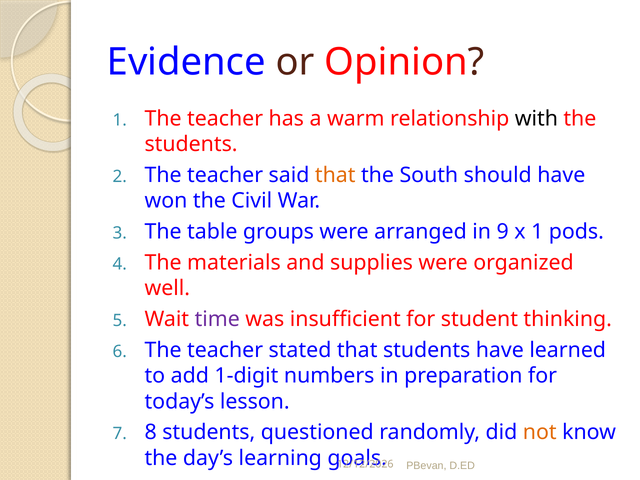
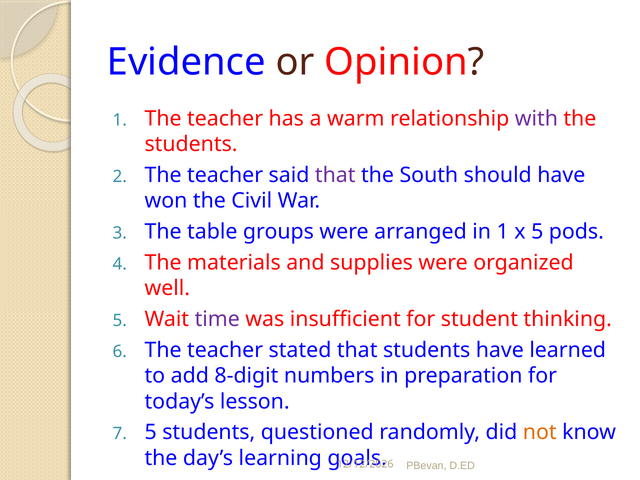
with colour: black -> purple (536, 119)
that colour: orange -> purple (335, 175)
in 9: 9 -> 1 (503, 232)
x 1: 1 -> 5 (537, 232)
1-digit: 1-digit -> 8-digit (246, 376)
8: 8 -> 5 (151, 432)
